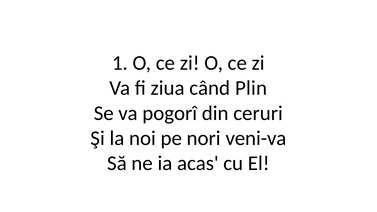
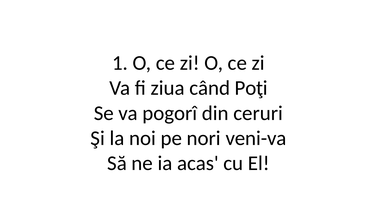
Plin: Plin -> Poţi (251, 88)
